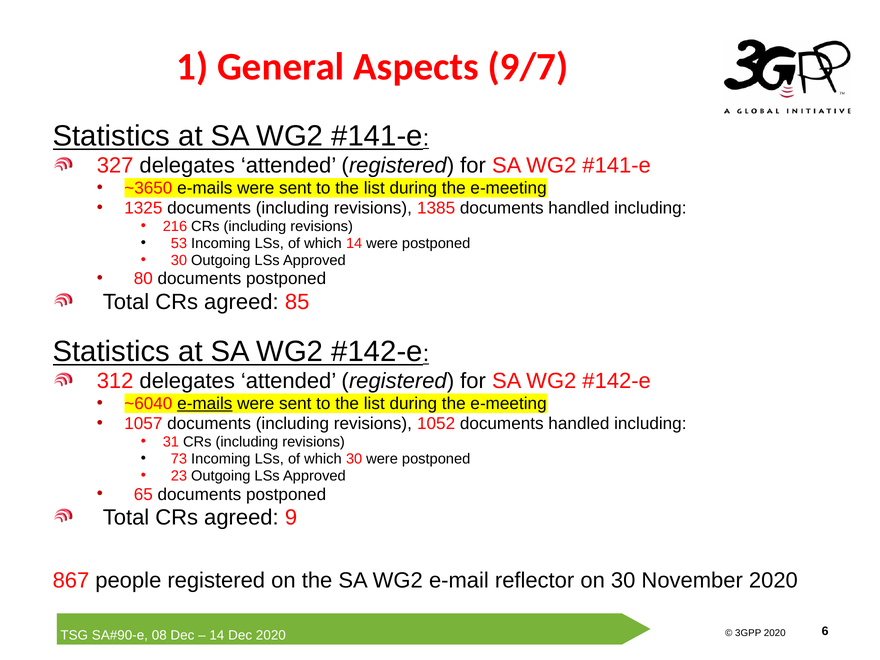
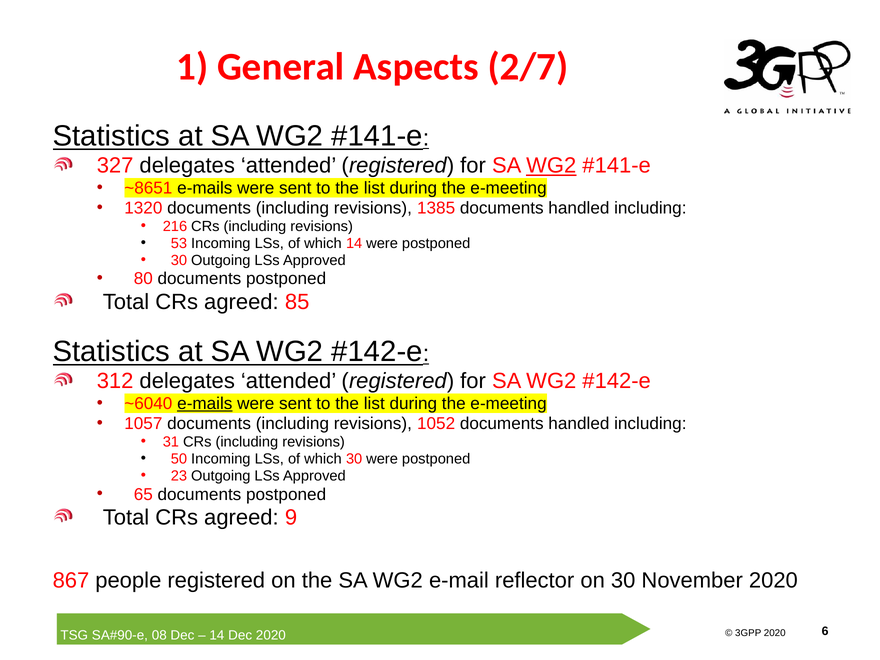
9/7: 9/7 -> 2/7 (528, 67)
WG2 underline: none -> present (551, 166)
~3650: ~3650 -> ~8651 (148, 188)
1325: 1325 -> 1320 (143, 208)
73: 73 -> 50 (179, 459)
